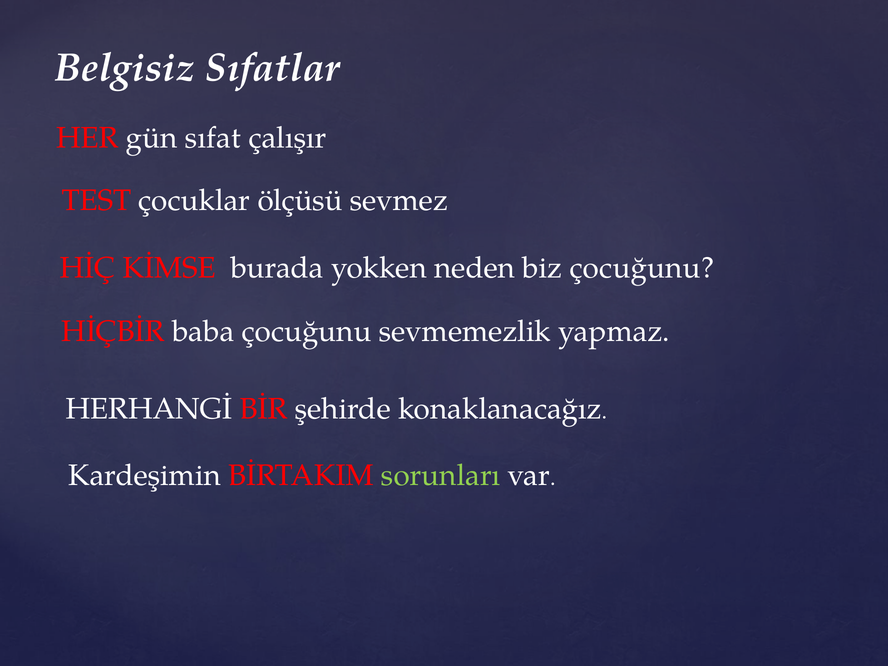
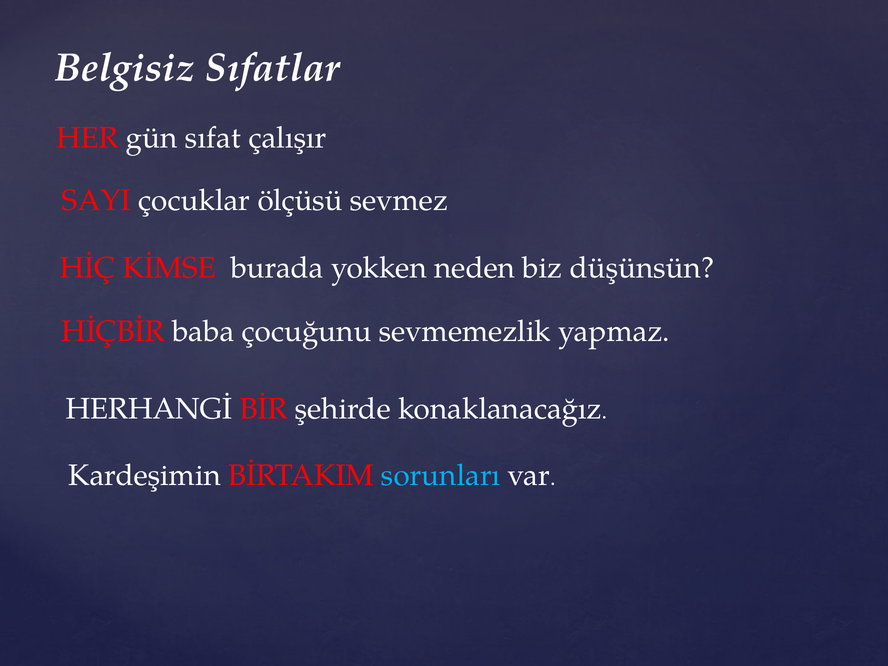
TEST: TEST -> SAYI (96, 200)
biz çocuğunu: çocuğunu -> düşünsün (642, 268)
sorunları colour: light green -> light blue (441, 475)
